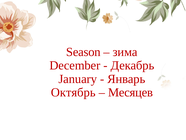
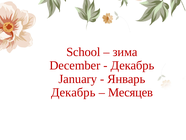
Season: Season -> School (83, 52)
Октябрь: Октябрь -> Декабрь (73, 92)
